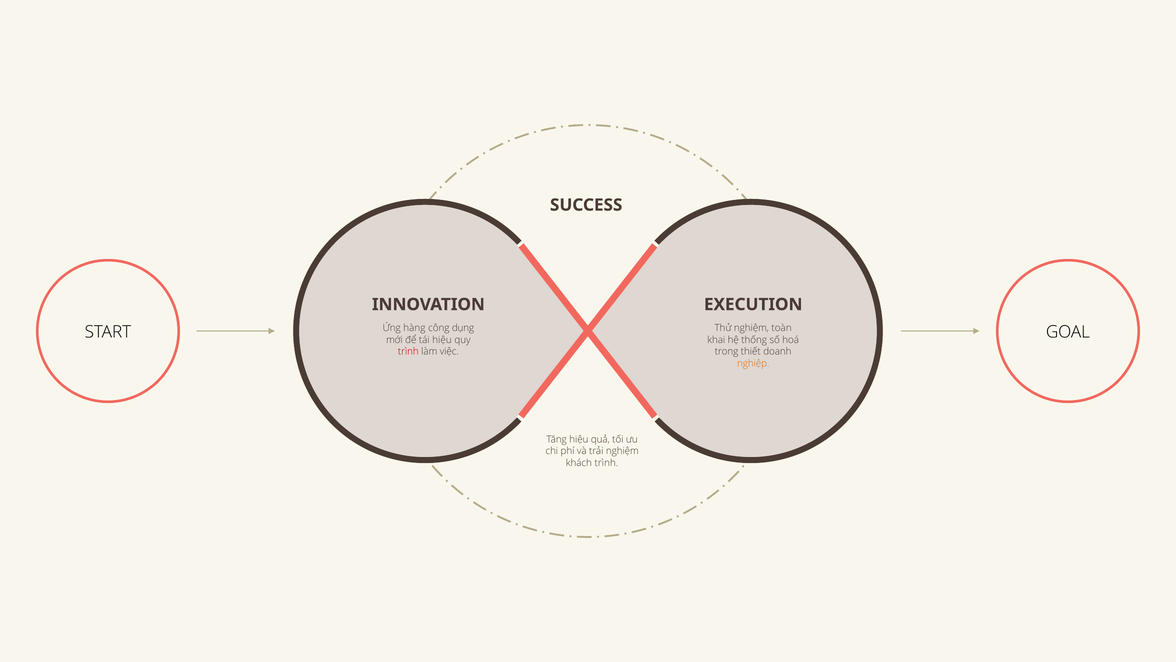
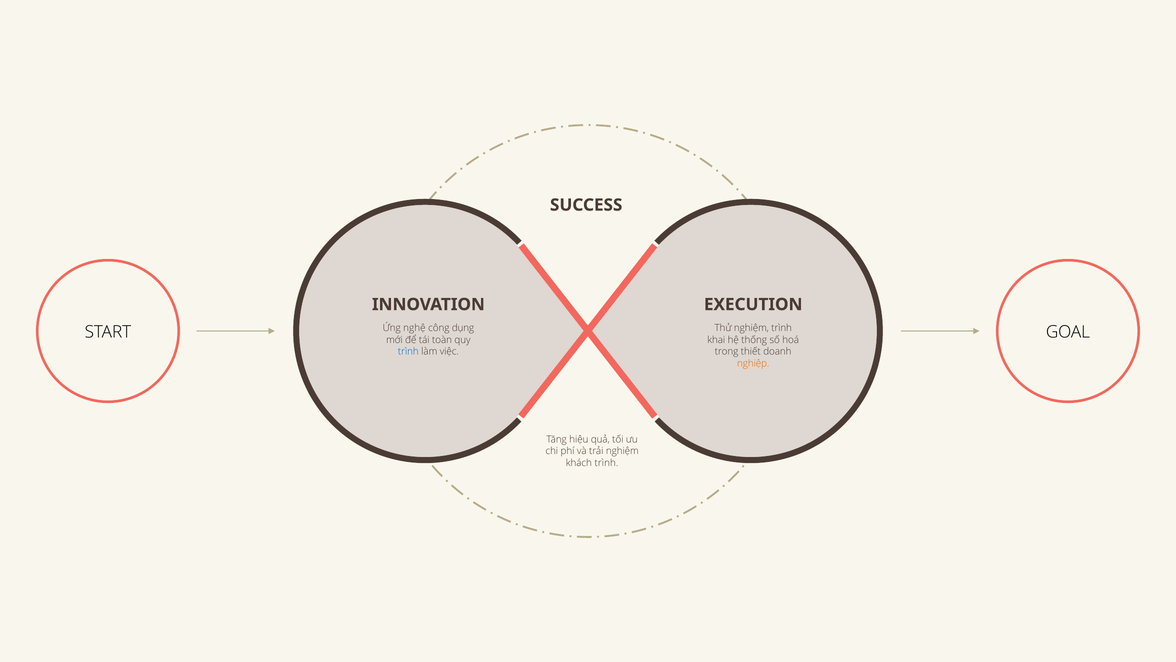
nghiệm toàn: toàn -> trình (782, 328)
hàng: hàng -> nghệ (414, 328)
tái hiệu: hiệu -> toàn (442, 340)
trình colour: red -> blue (408, 351)
